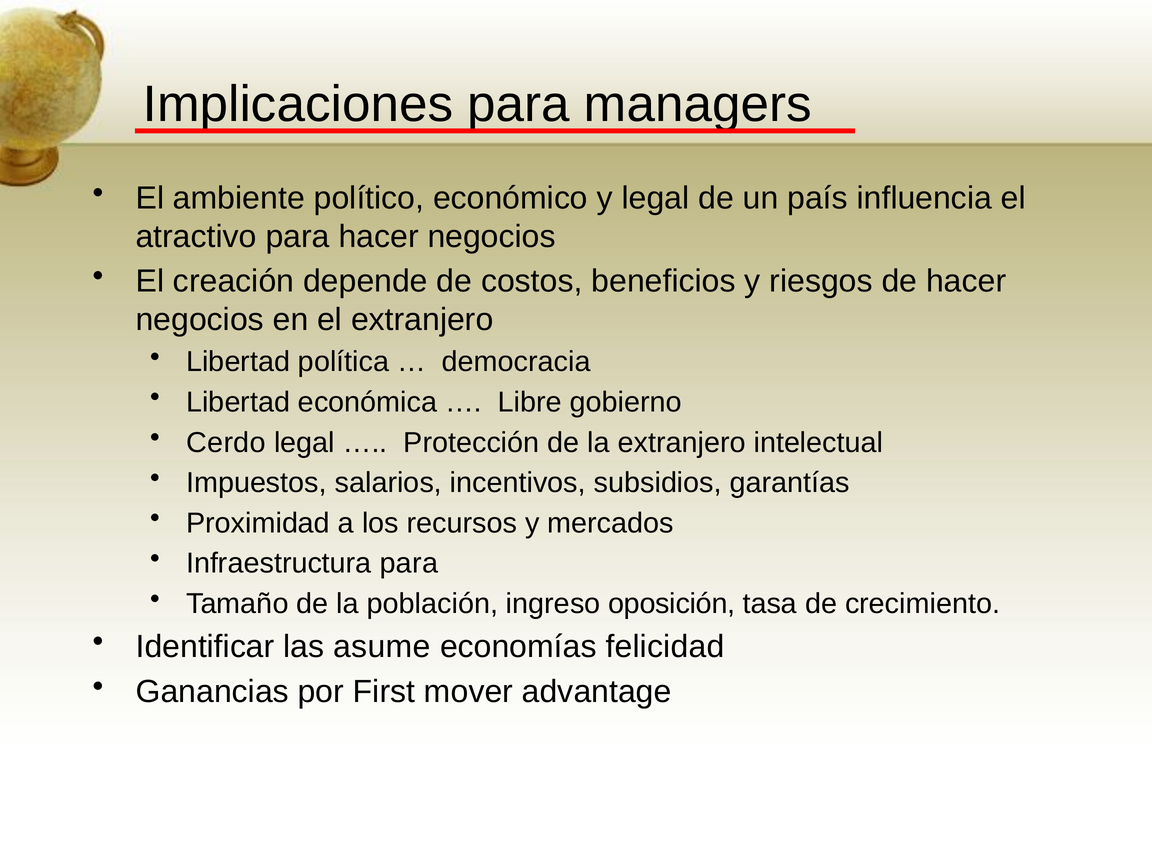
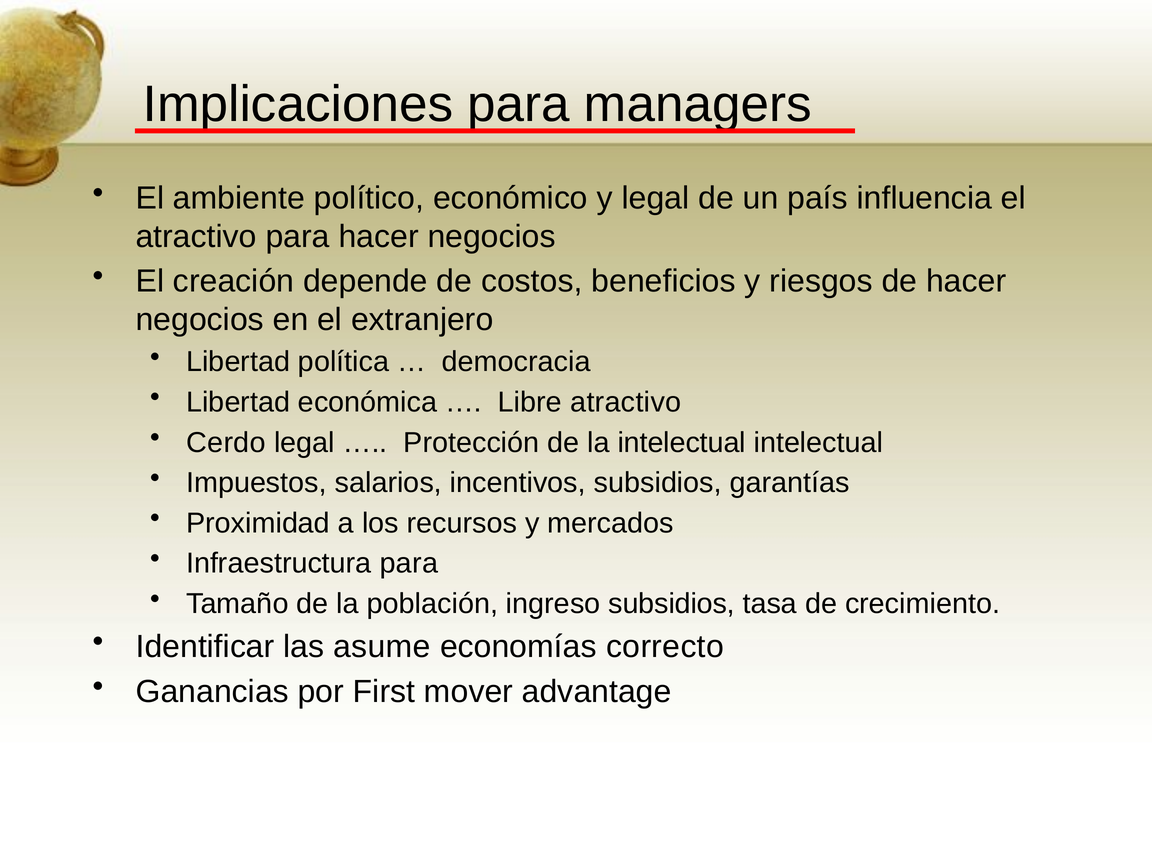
Libre gobierno: gobierno -> atractivo (626, 402)
la extranjero: extranjero -> intelectual (682, 442)
ingreso oposición: oposición -> subsidios (672, 604)
felicidad: felicidad -> correcto (665, 647)
